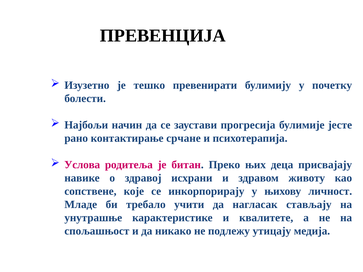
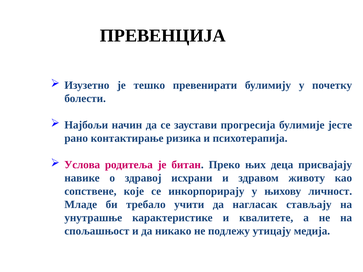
срчане: срчане -> ризика (184, 138)
